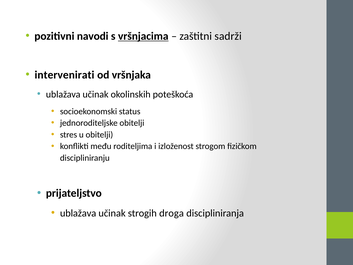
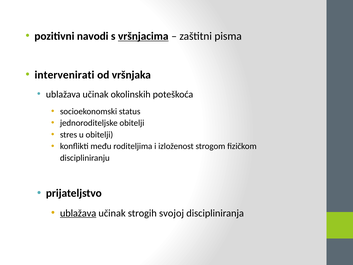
sadrži: sadrži -> pisma (228, 36)
ublažava underline: none -> present (78, 213)
droga: droga -> svojoj (172, 213)
